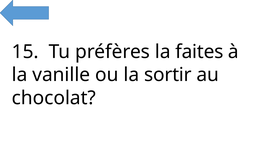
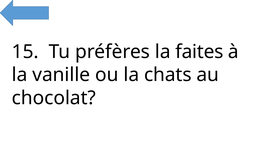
sortir: sortir -> chats (168, 75)
